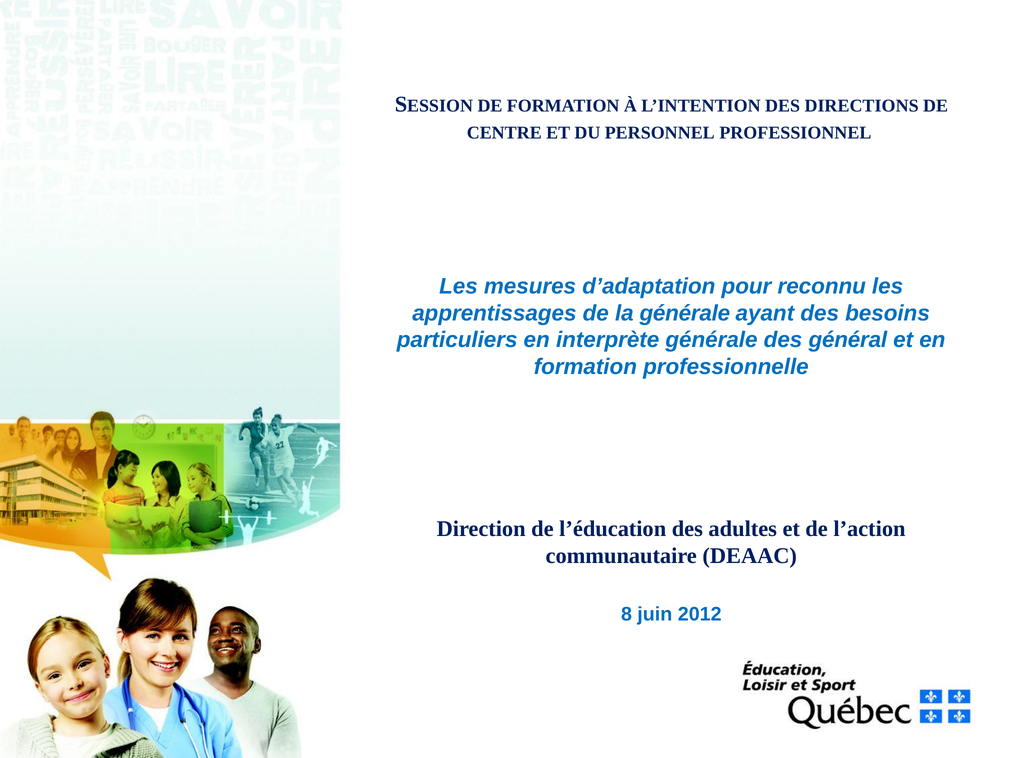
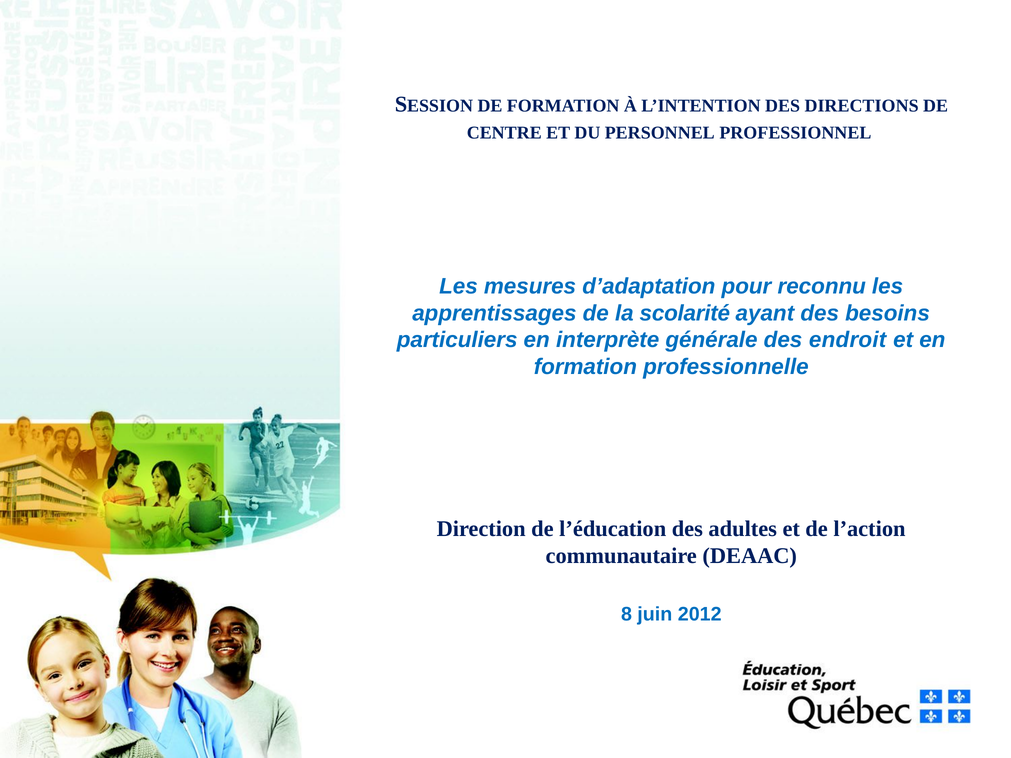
la générale: générale -> scolarité (685, 313)
général: général -> endroit (848, 340)
